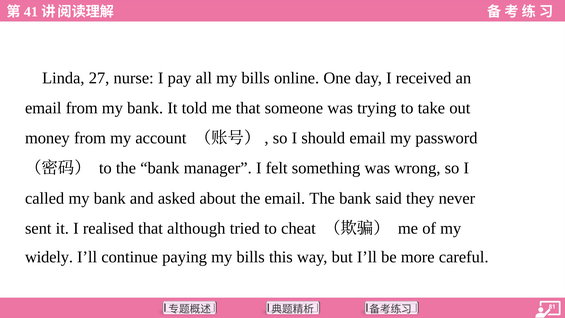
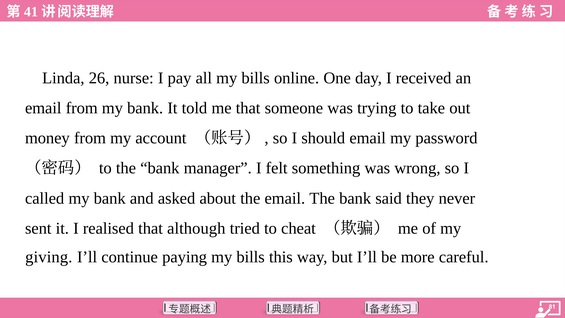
27: 27 -> 26 (99, 78)
widely: widely -> giving (49, 257)
